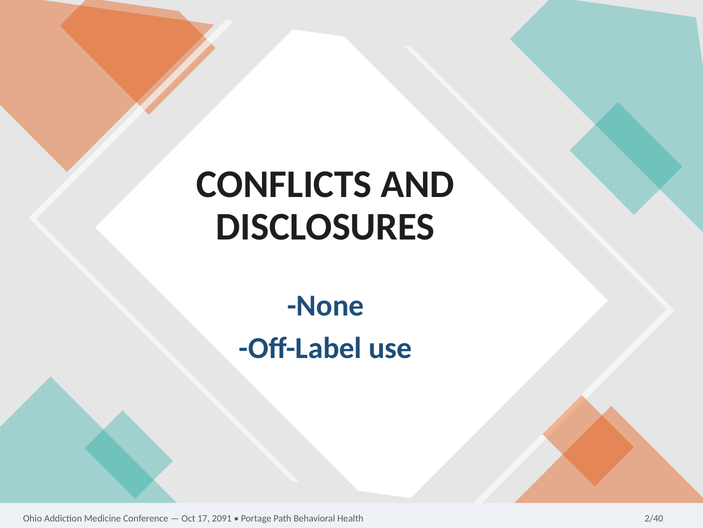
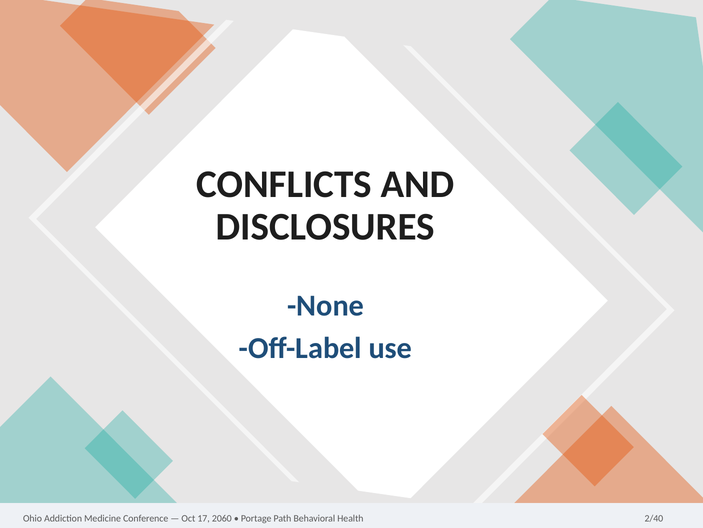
2091: 2091 -> 2060 (222, 518)
